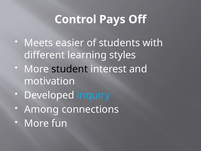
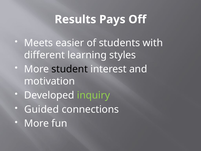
Control: Control -> Results (75, 19)
inquiry colour: light blue -> light green (93, 95)
Among: Among -> Guided (42, 109)
